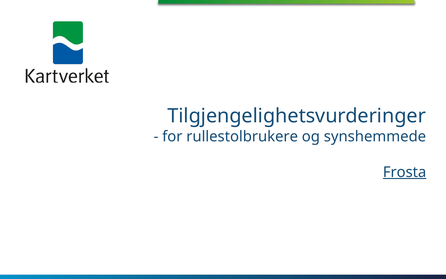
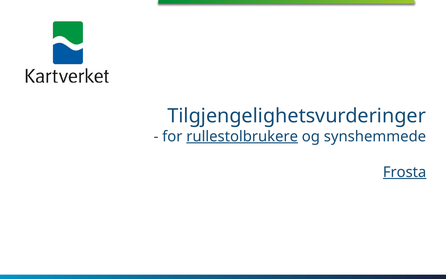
rullestolbrukere underline: none -> present (242, 136)
